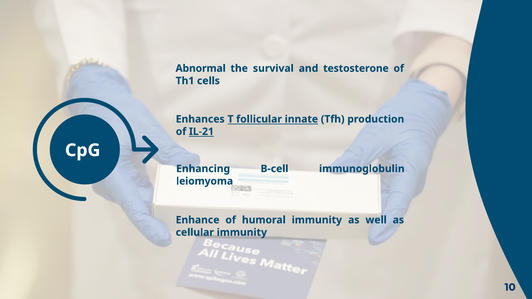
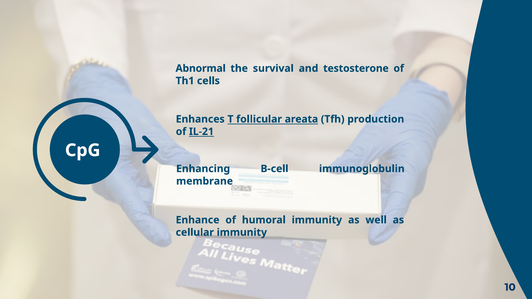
innate: innate -> areata (301, 119)
leiomyoma: leiomyoma -> membrane (205, 181)
